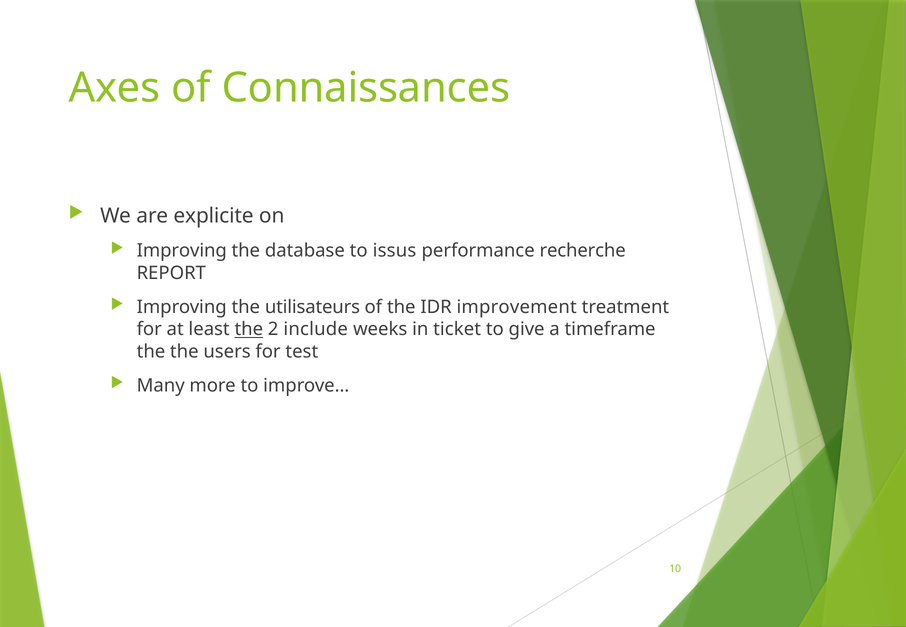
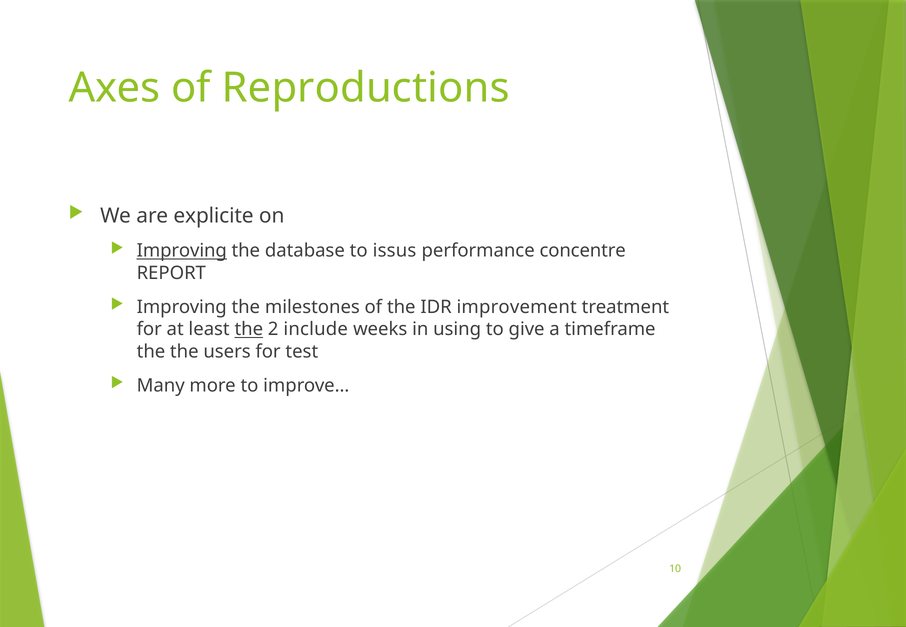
Connaissances: Connaissances -> Reproductions (366, 88)
Improving underline: none -> present (182, 251)
recherche: recherche -> concentre (583, 251)
utilisateurs: utilisateurs -> milestones (312, 307)
ticket: ticket -> using (457, 329)
